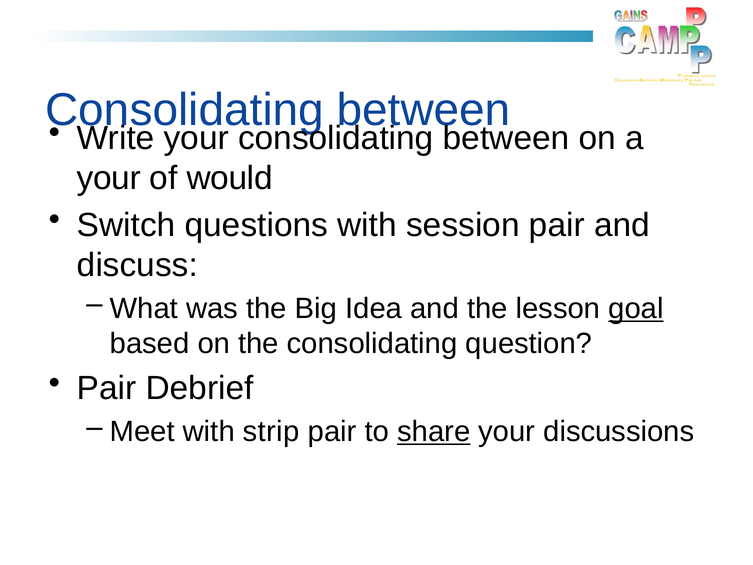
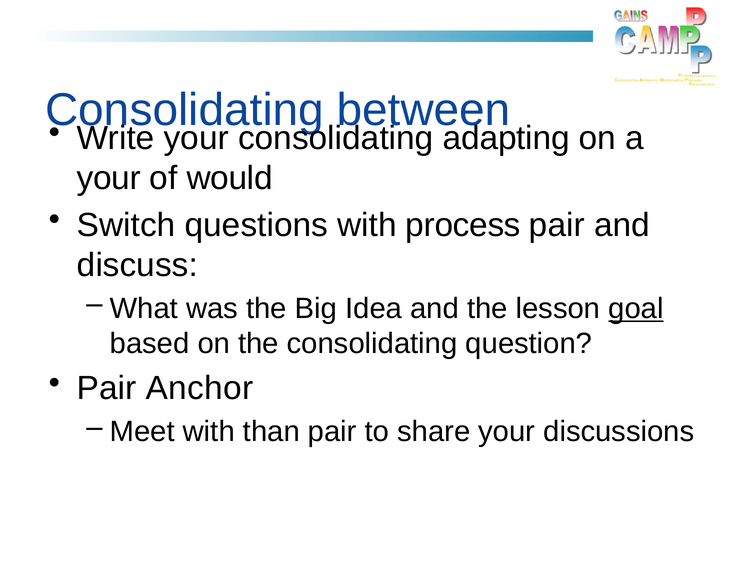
between: between -> adapting (506, 138)
session: session -> process (463, 225)
Debrief: Debrief -> Anchor (200, 388)
strip: strip -> than (271, 431)
share underline: present -> none (434, 431)
